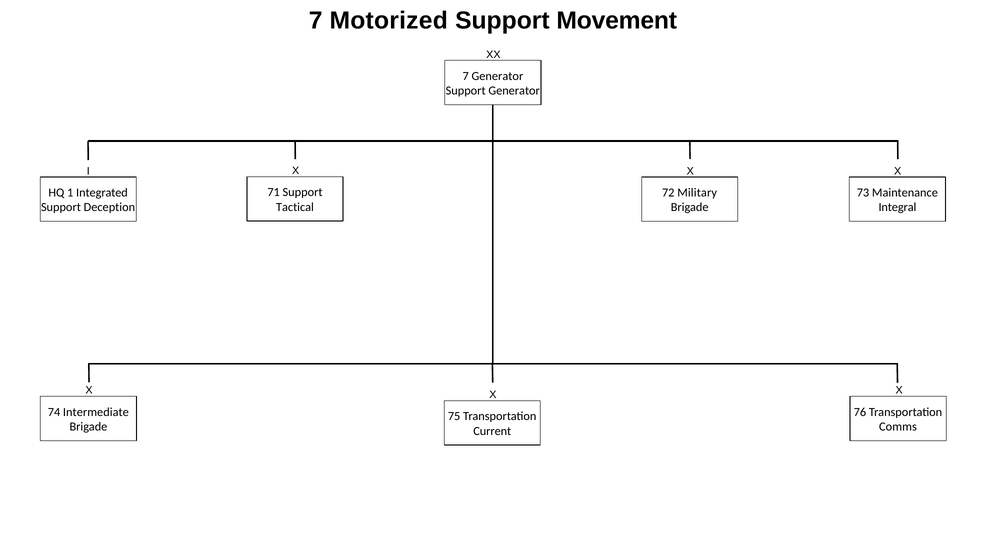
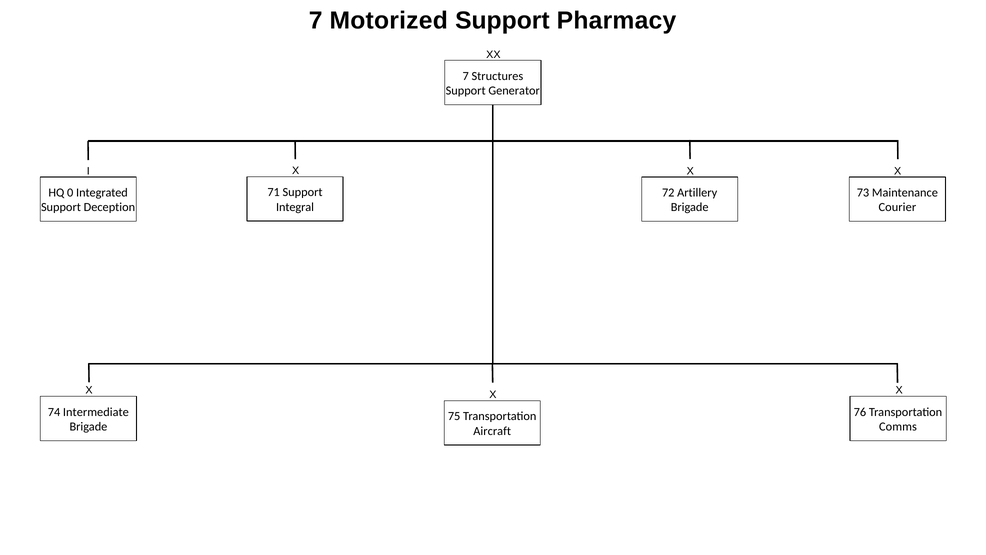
Movement: Movement -> Pharmacy (617, 21)
7 Generator: Generator -> Structures (497, 76)
1: 1 -> 0 (70, 192)
Military: Military -> Artillery (697, 192)
Tactical: Tactical -> Integral (295, 207)
Integral: Integral -> Courier (897, 207)
Current: Current -> Aircraft (492, 431)
